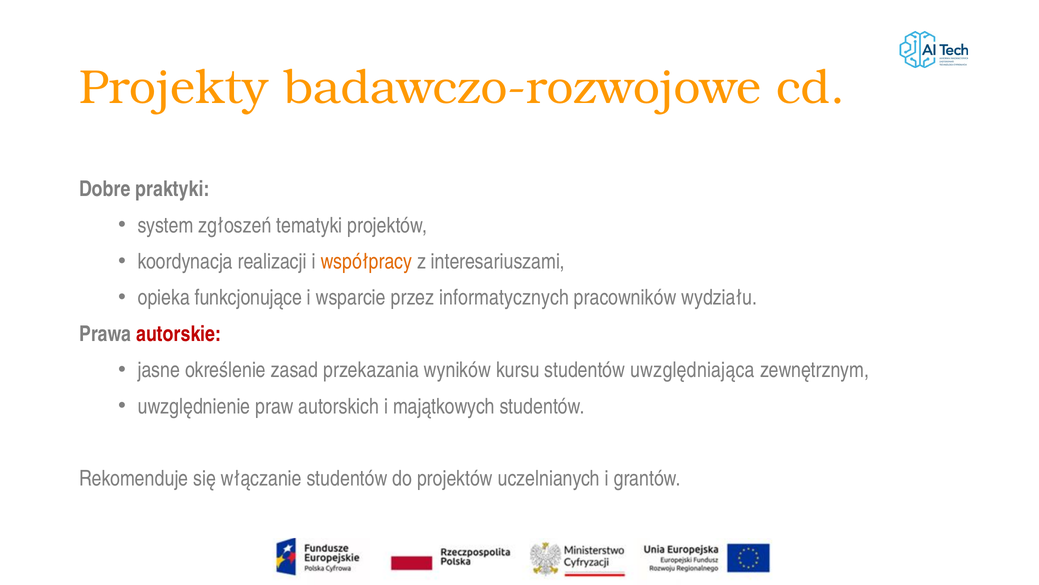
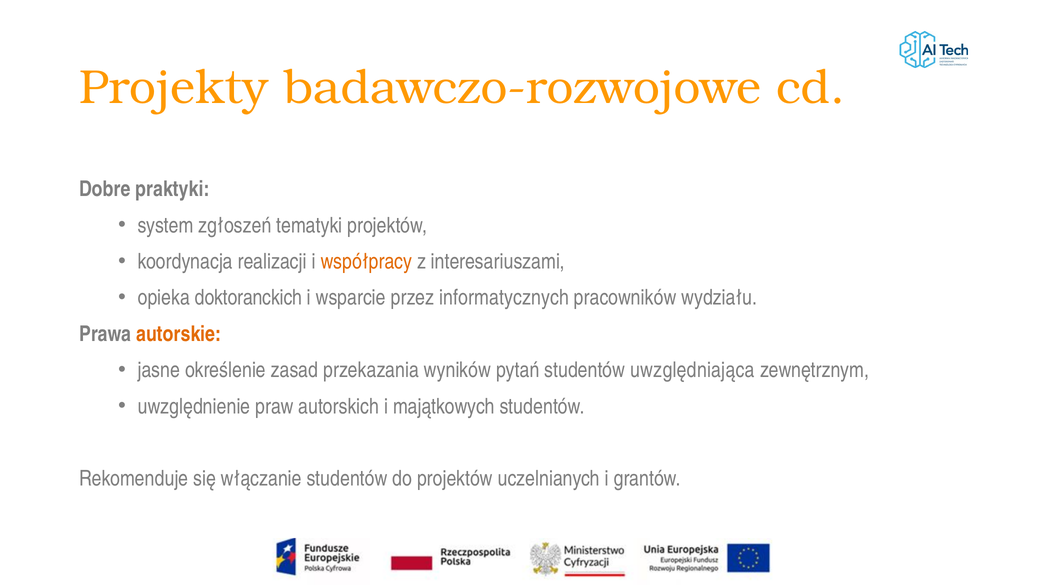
funkcjonujące: funkcjonujące -> doktoranckich (249, 298)
autorskie colour: red -> orange (179, 334)
kursu: kursu -> pytań (518, 370)
